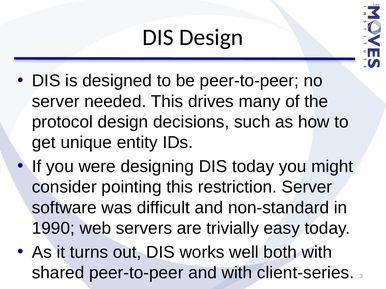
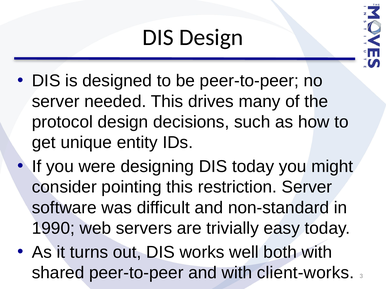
client-series: client-series -> client-works (305, 273)
